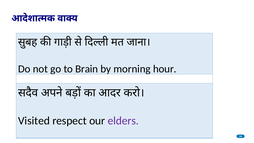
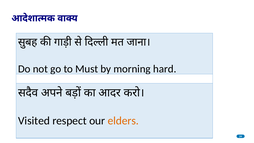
Brain: Brain -> Must (87, 69)
hour: hour -> hard (165, 69)
elders colour: purple -> orange (123, 121)
